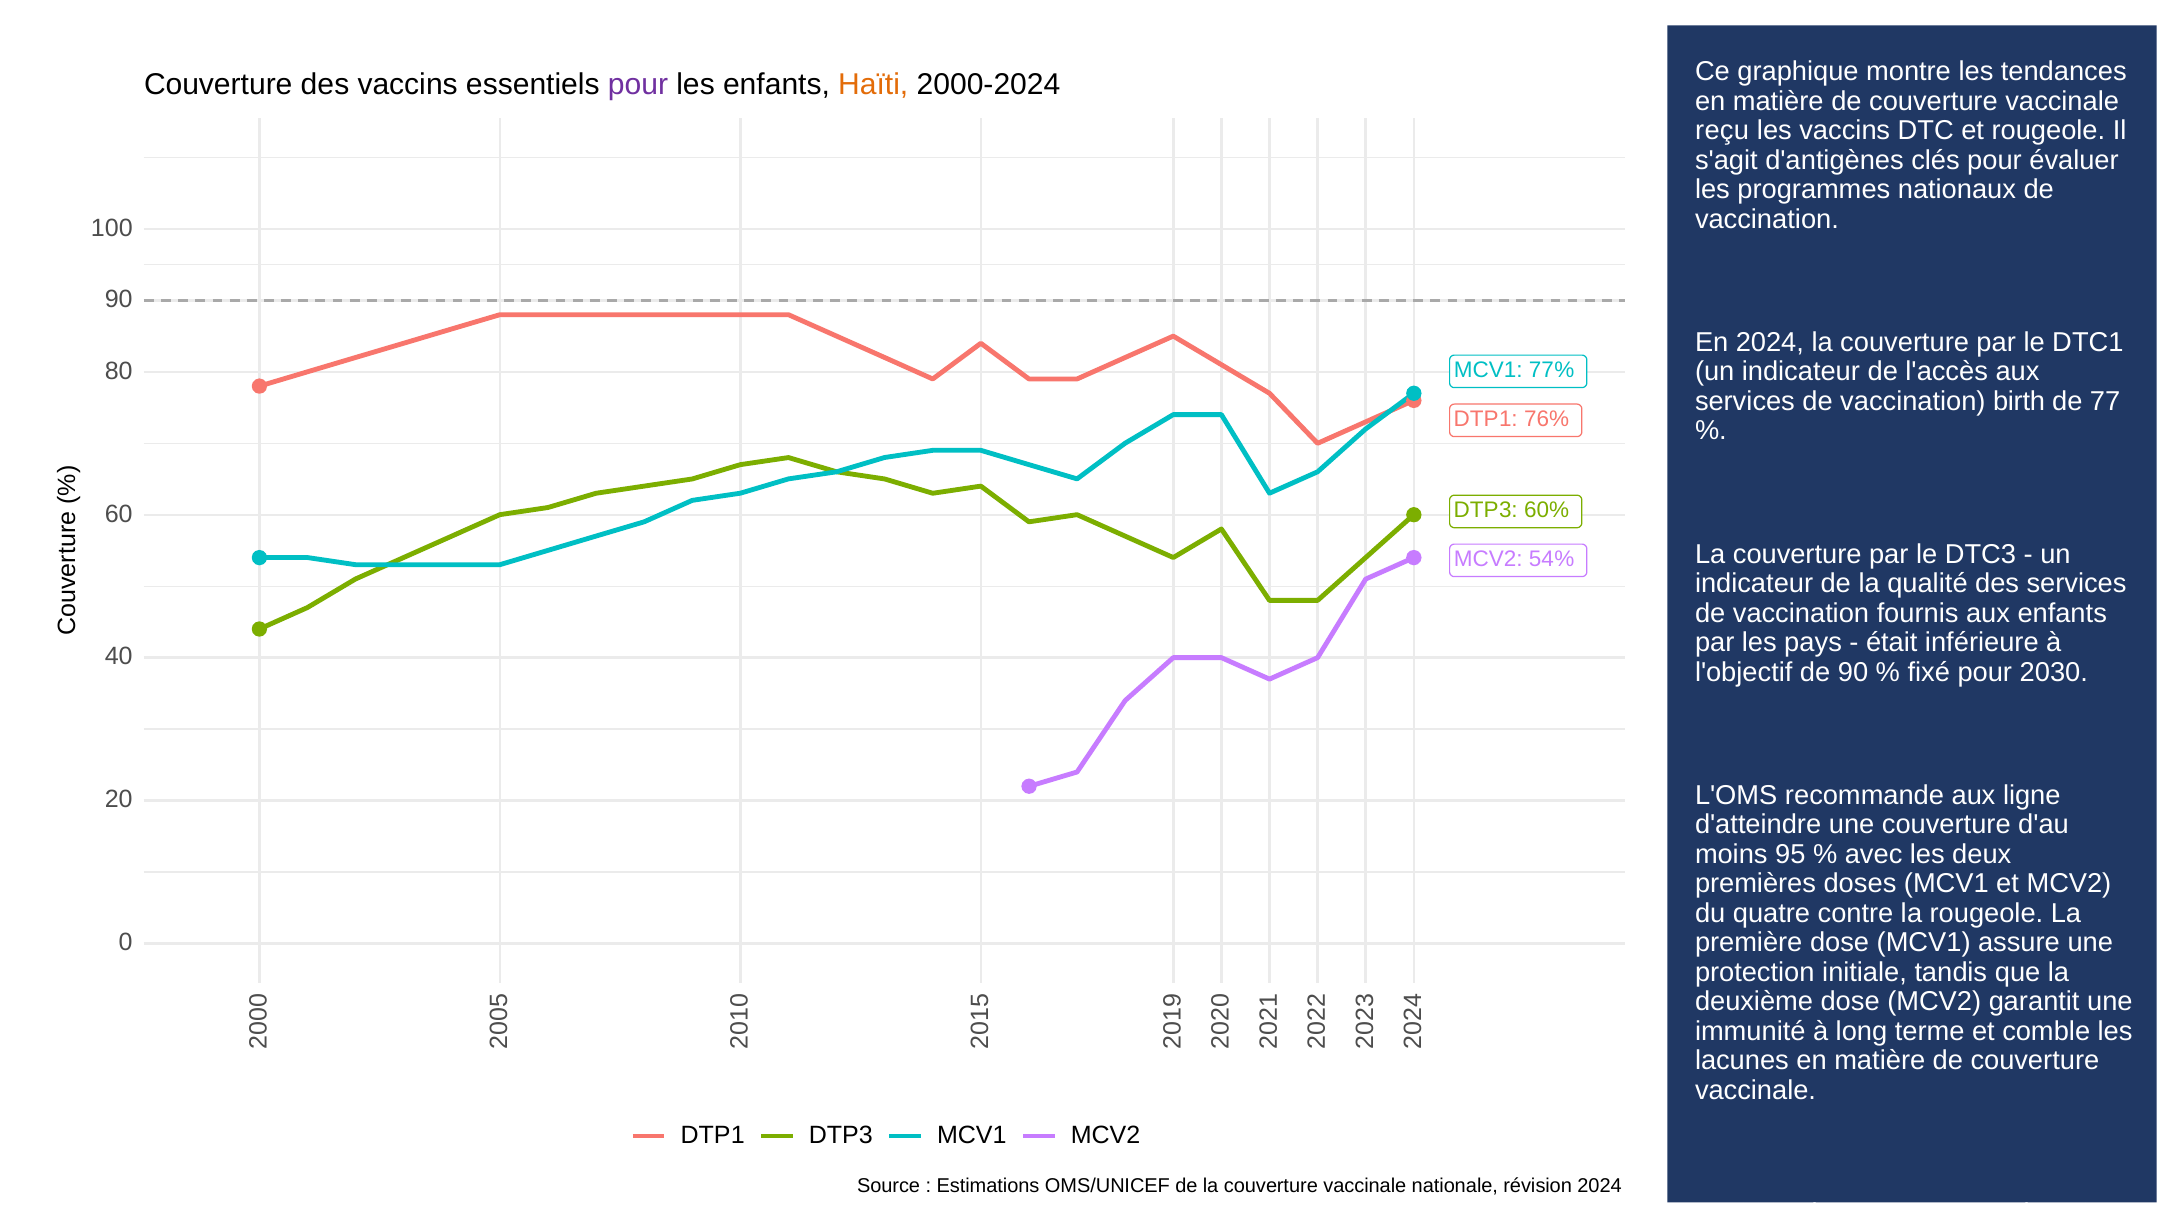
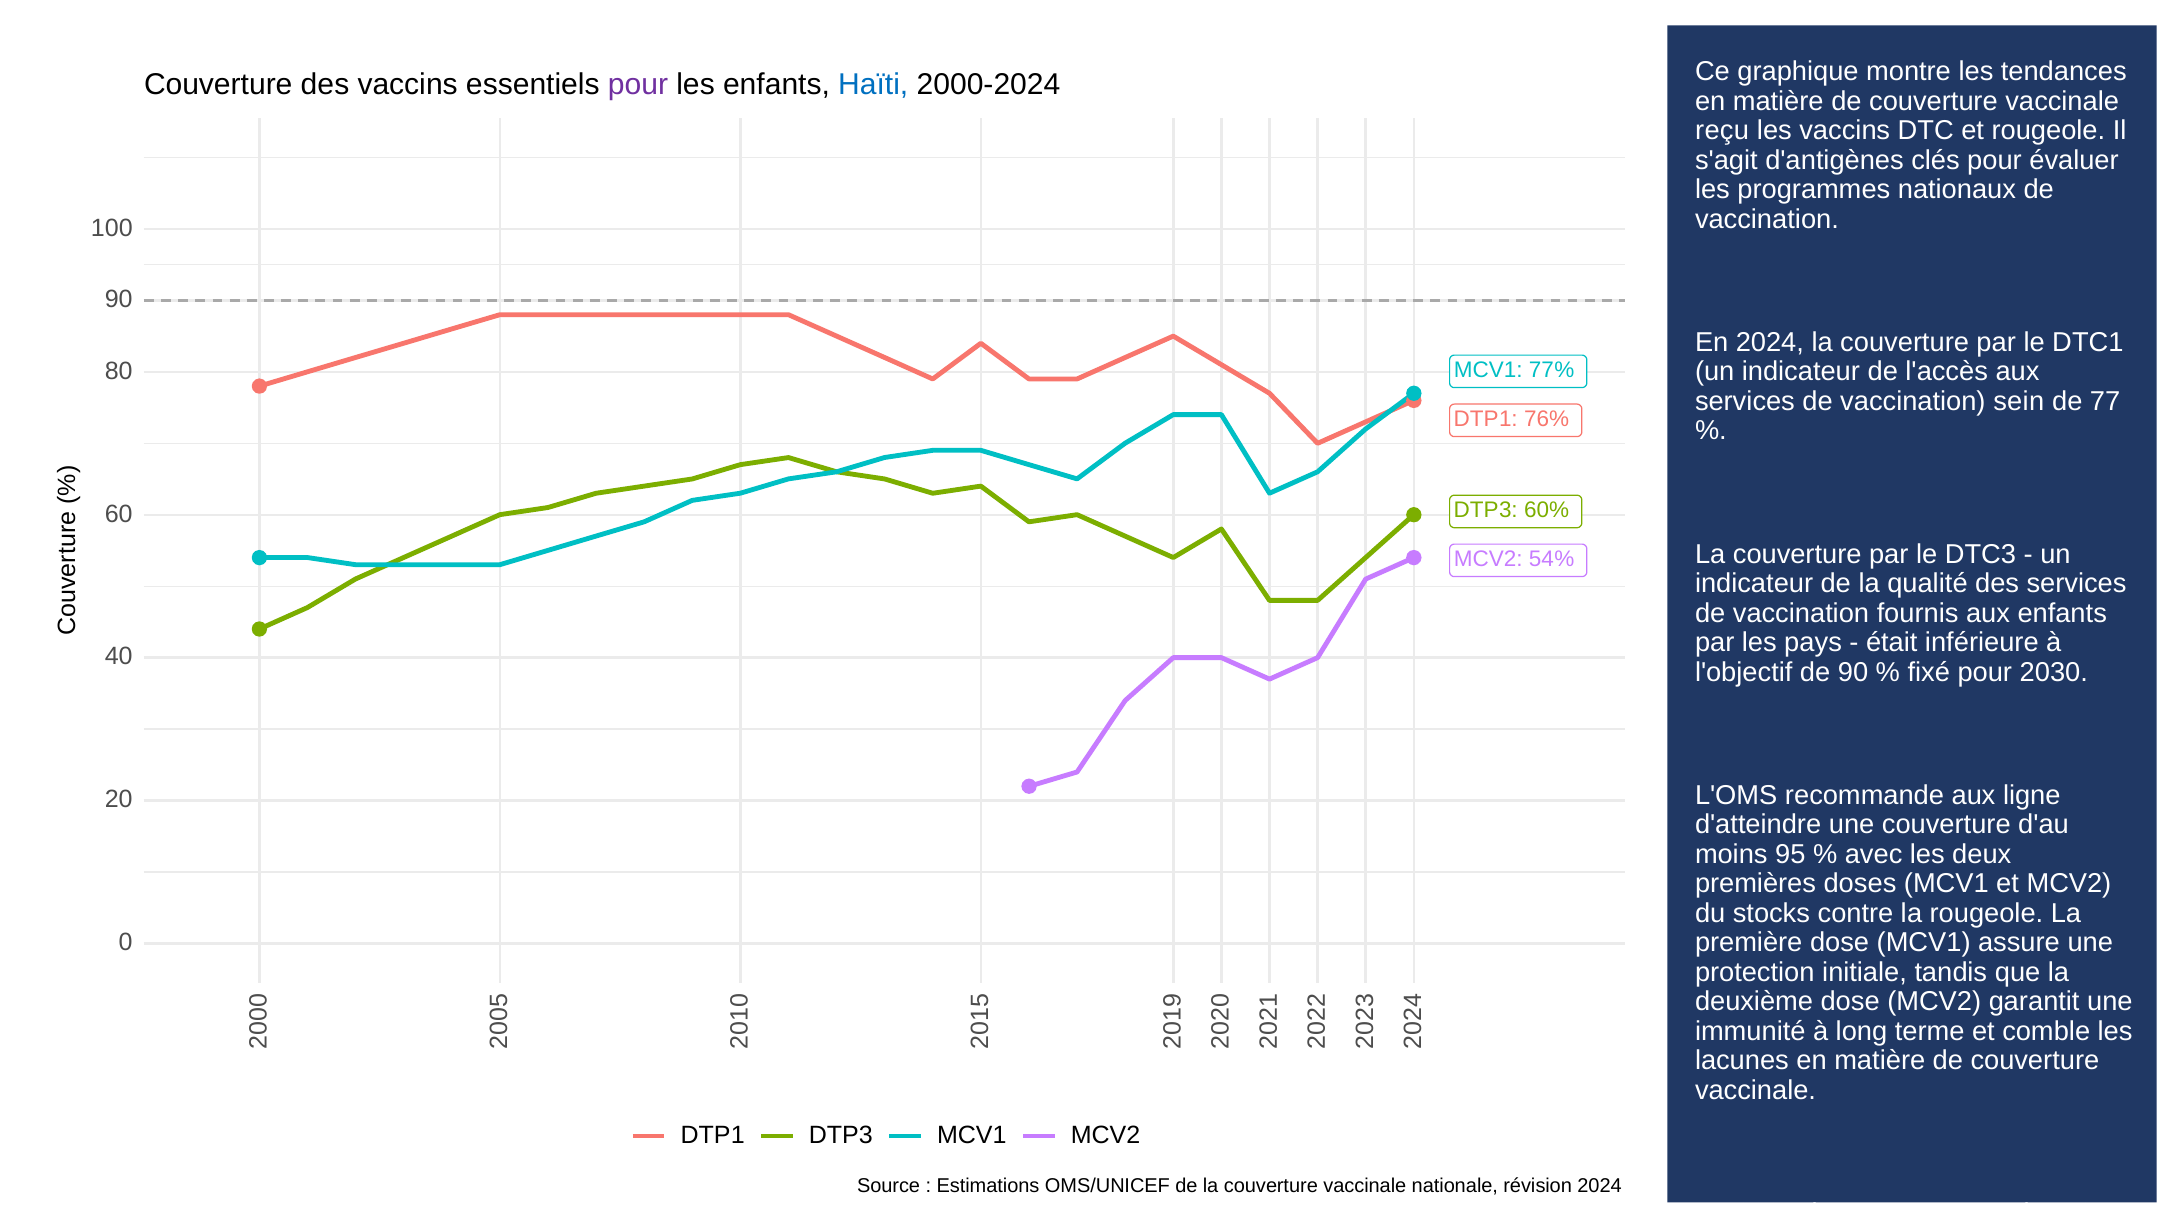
Haïti colour: orange -> blue (873, 85)
birth: birth -> sein (2019, 402)
quatre: quatre -> stocks (1771, 914)
